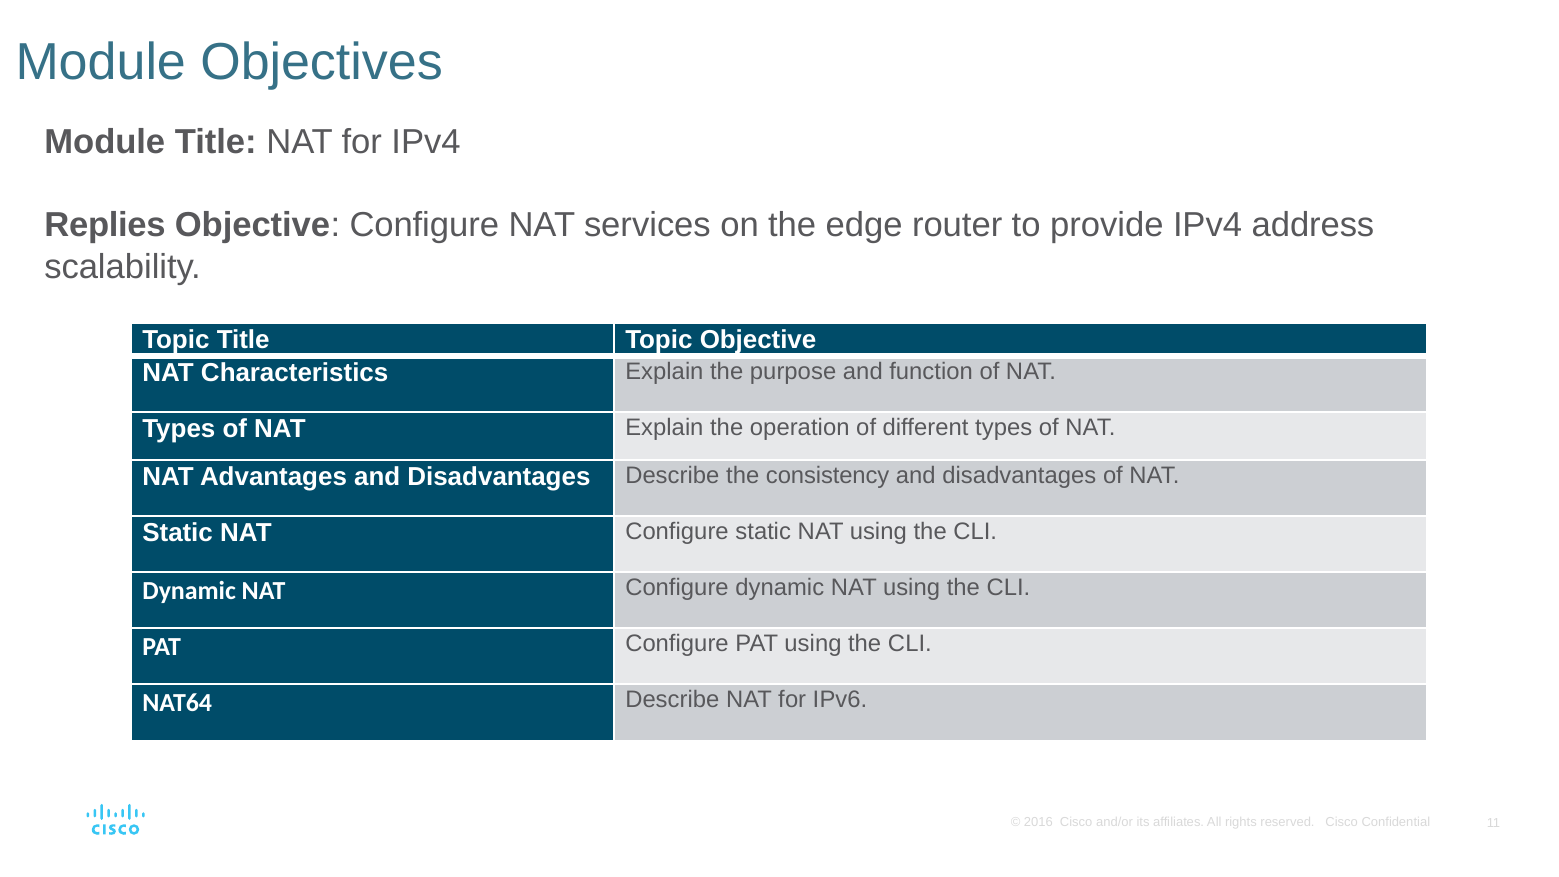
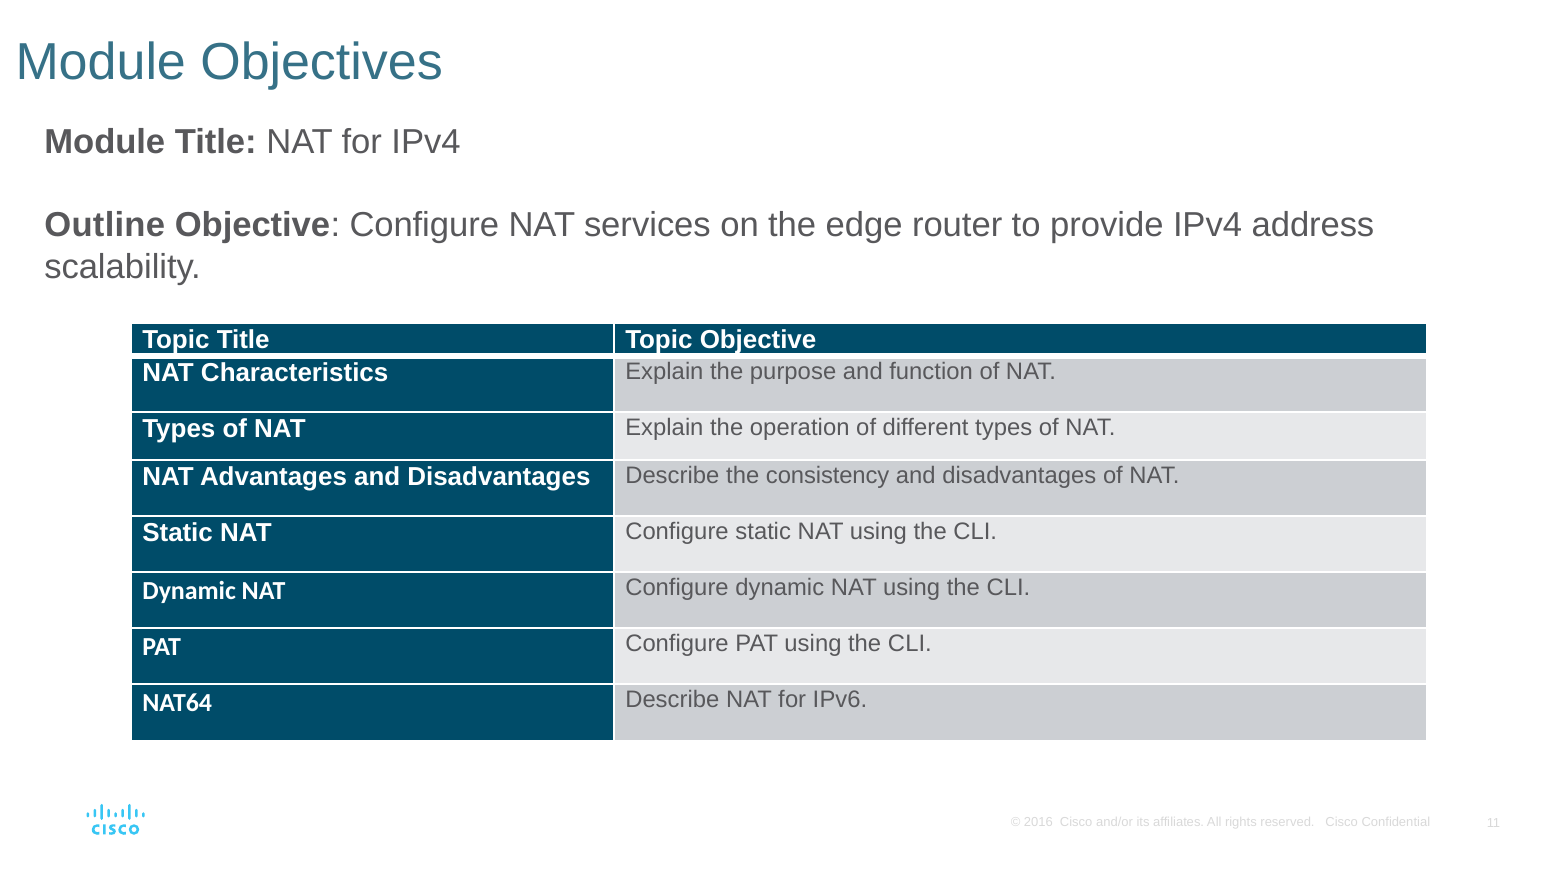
Replies: Replies -> Outline (105, 225)
